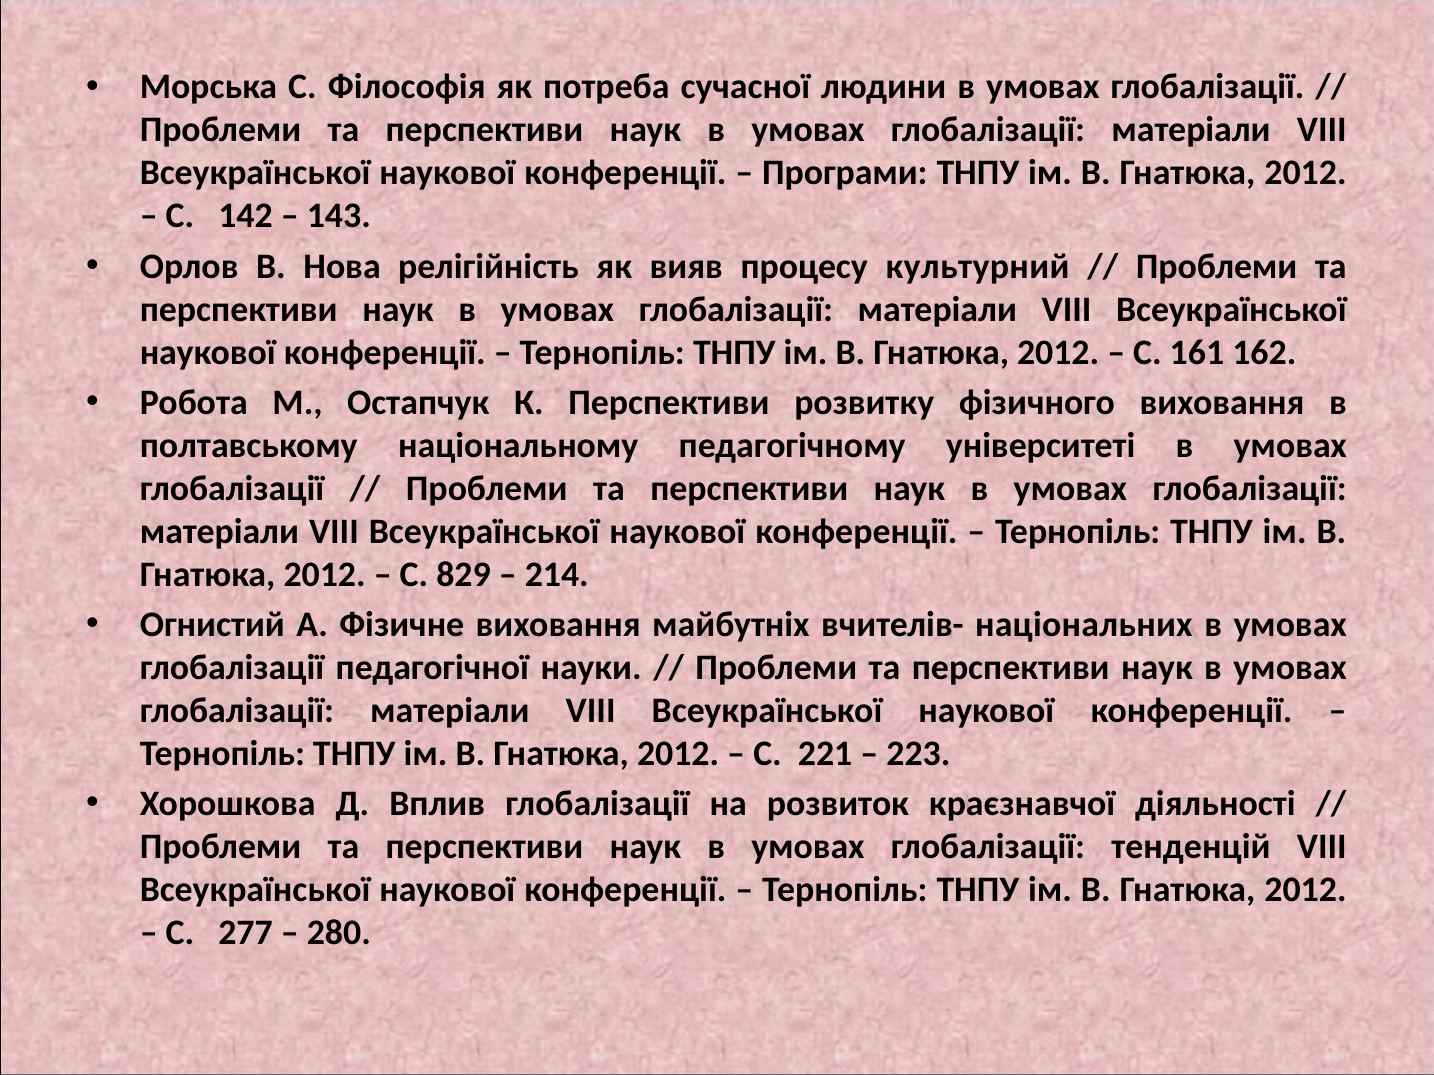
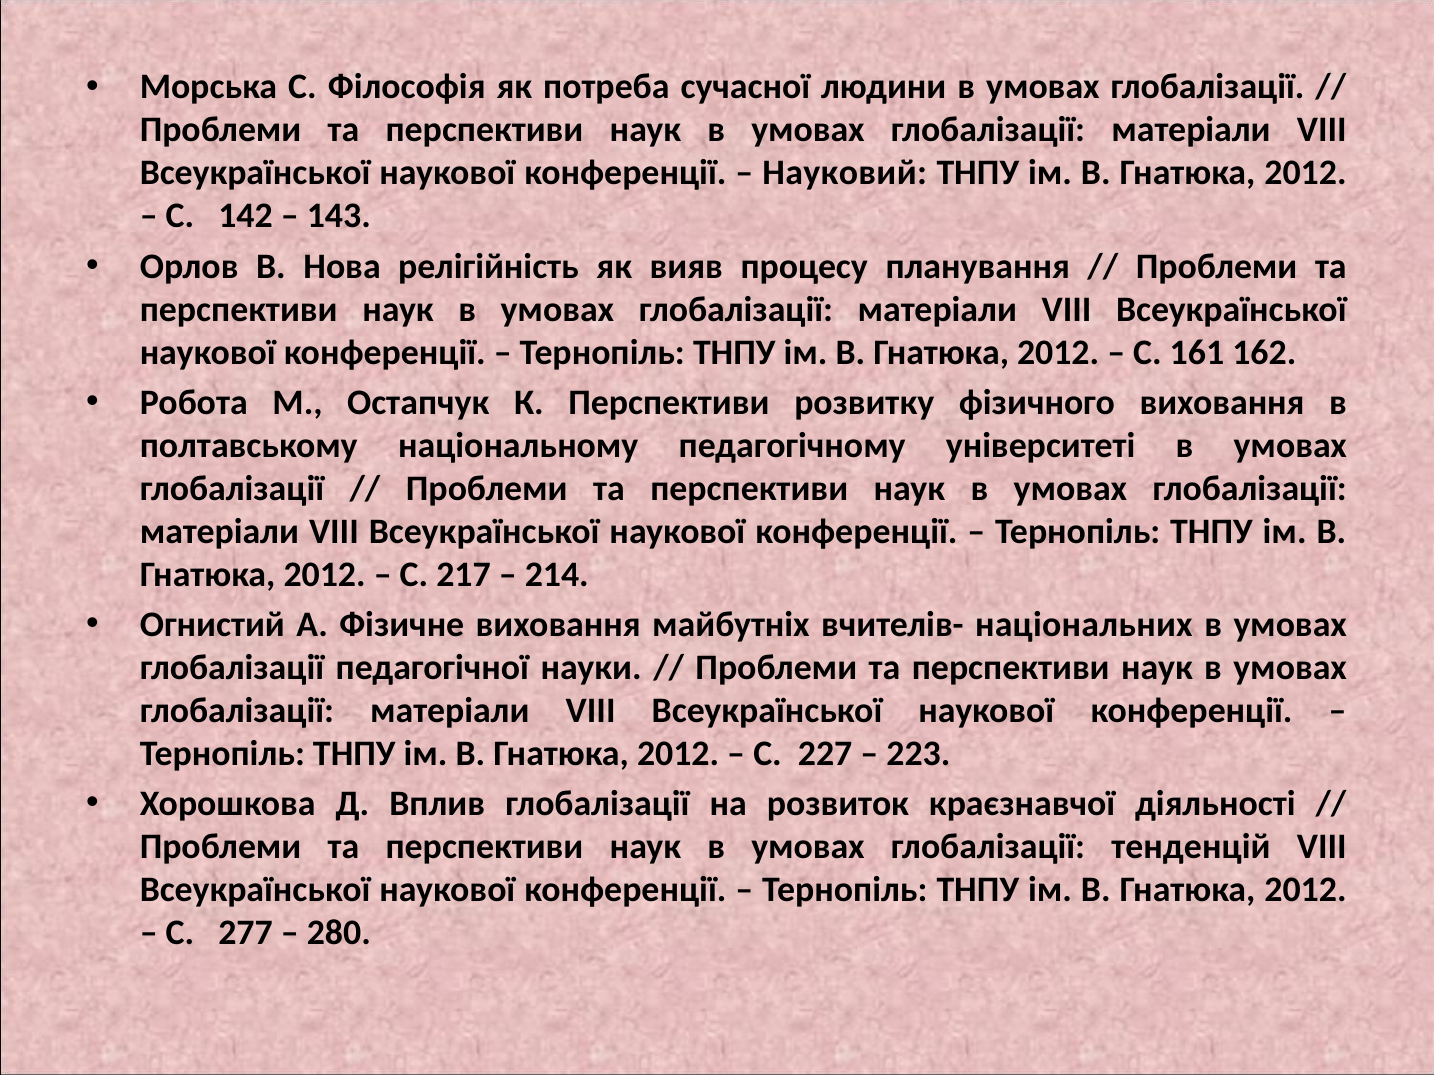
Програми: Програми -> Науковий (845, 173)
культурний: культурний -> планування (978, 266)
829: 829 -> 217 (463, 575)
221: 221 -> 227 (825, 754)
